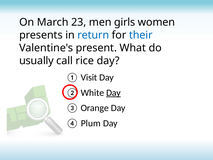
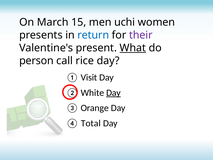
23: 23 -> 15 (79, 22)
girls: girls -> uchi (125, 22)
their colour: blue -> purple (141, 35)
What underline: none -> present (133, 48)
usually: usually -> person (36, 61)
Plum: Plum -> Total (91, 123)
